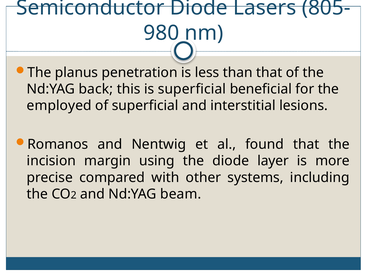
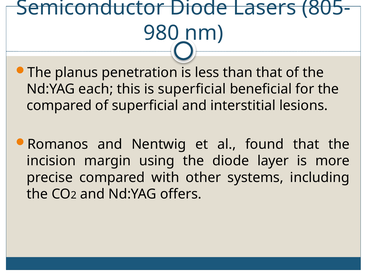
back: back -> each (96, 89)
employed: employed -> compared (59, 105)
beam: beam -> offers (181, 194)
